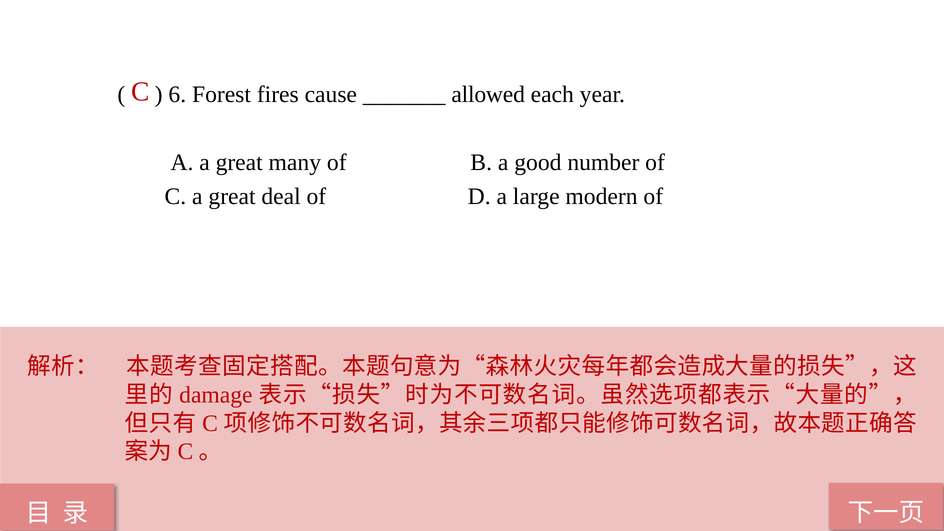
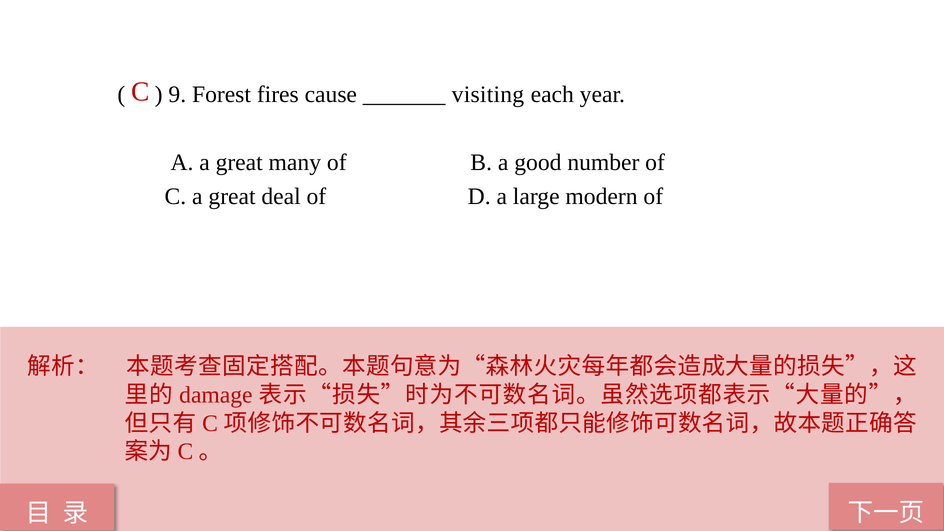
6: 6 -> 9 (177, 95)
allowed: allowed -> visiting (488, 95)
